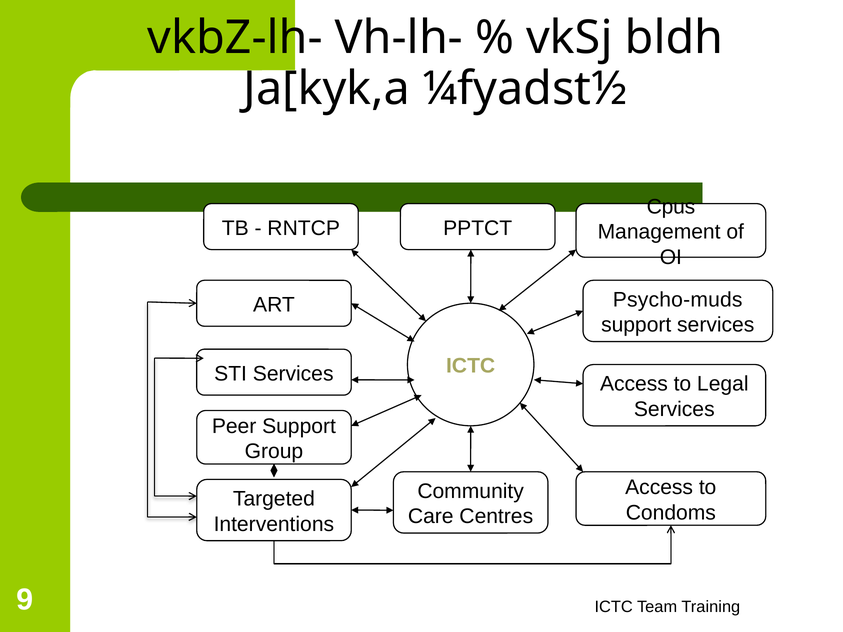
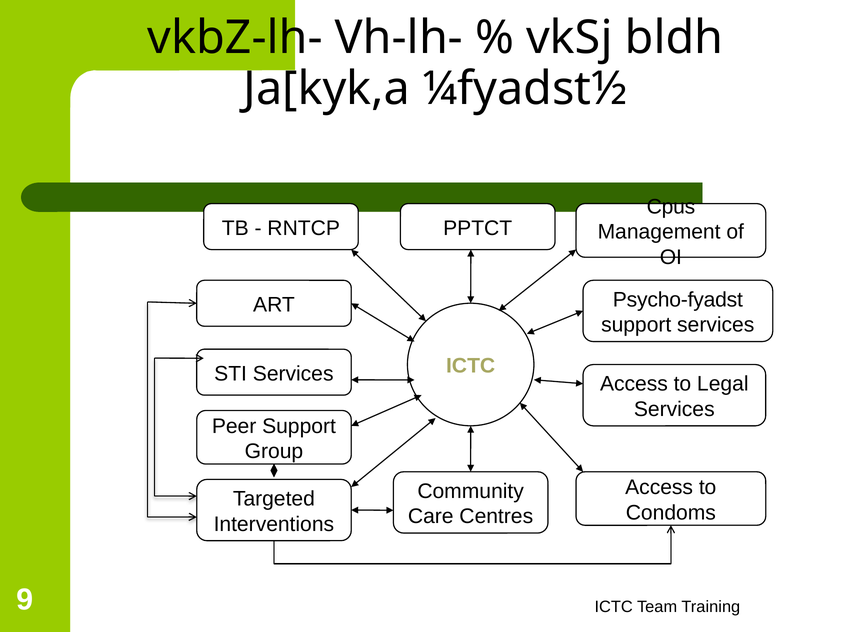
Psycho-muds: Psycho-muds -> Psycho-fyadst (678, 300)
